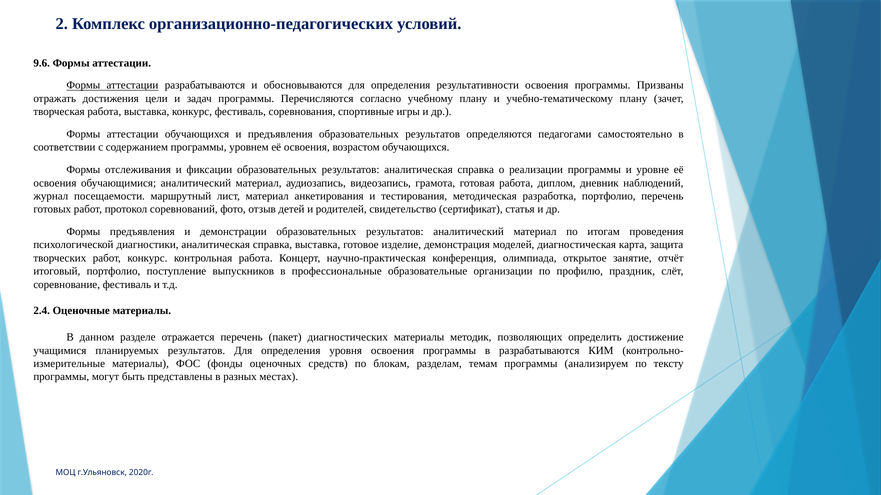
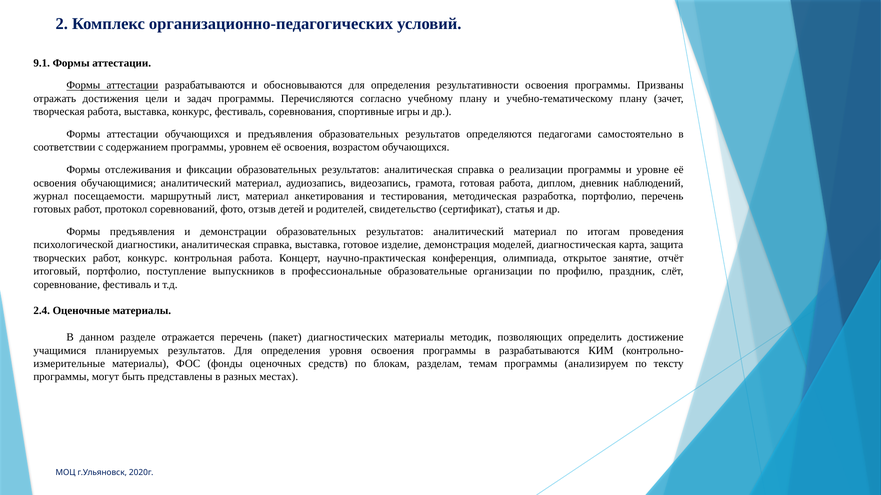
9.6: 9.6 -> 9.1 (42, 63)
